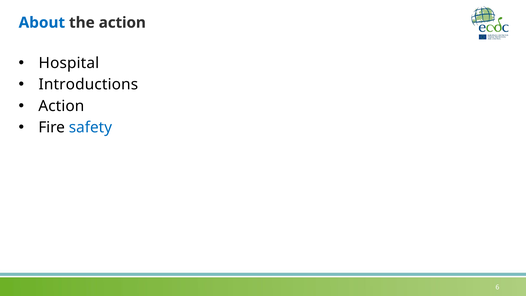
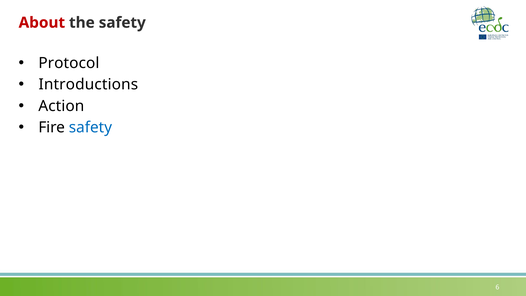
About colour: blue -> red (42, 23)
the action: action -> safety (122, 23)
Hospital: Hospital -> Protocol (69, 63)
